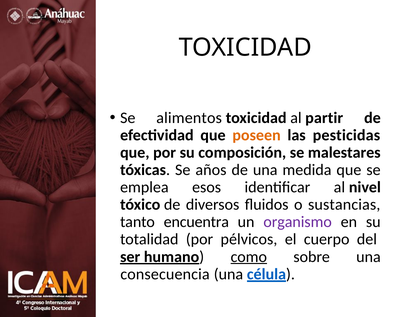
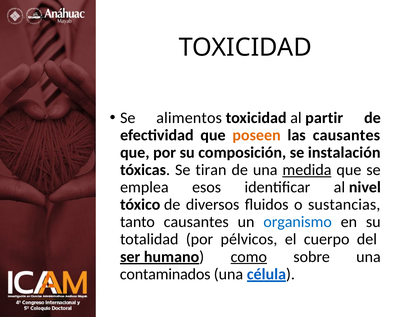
las pesticidas: pesticidas -> causantes (346, 135)
malestares: malestares -> instalación (344, 153)
años: años -> tiran (211, 170)
medida underline: none -> present (307, 170)
tanto encuentra: encuentra -> causantes (196, 222)
organismo colour: purple -> blue (298, 222)
consecuencia: consecuencia -> contaminados (165, 274)
